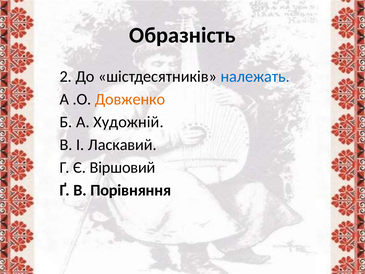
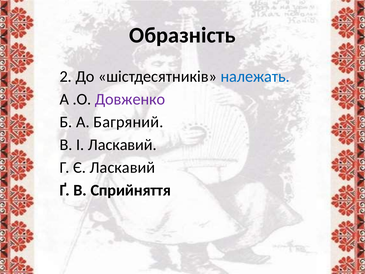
Довженко colour: orange -> purple (130, 99)
Художній: Художній -> Багряний (128, 122)
Є Віршовий: Віршовий -> Ласкавий (122, 167)
Порівняння: Порівняння -> Сприйняття (131, 190)
